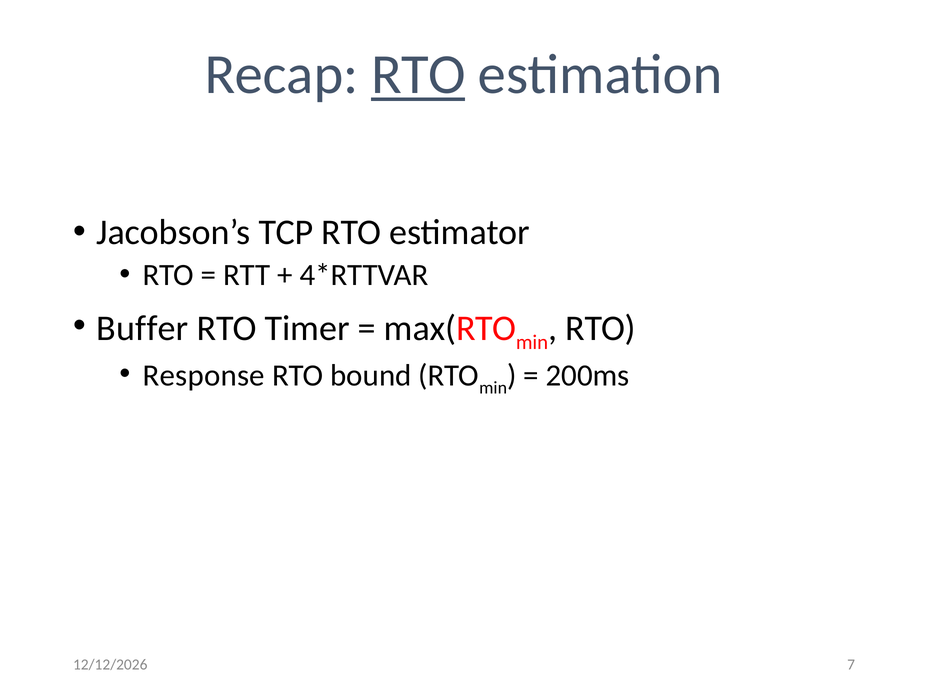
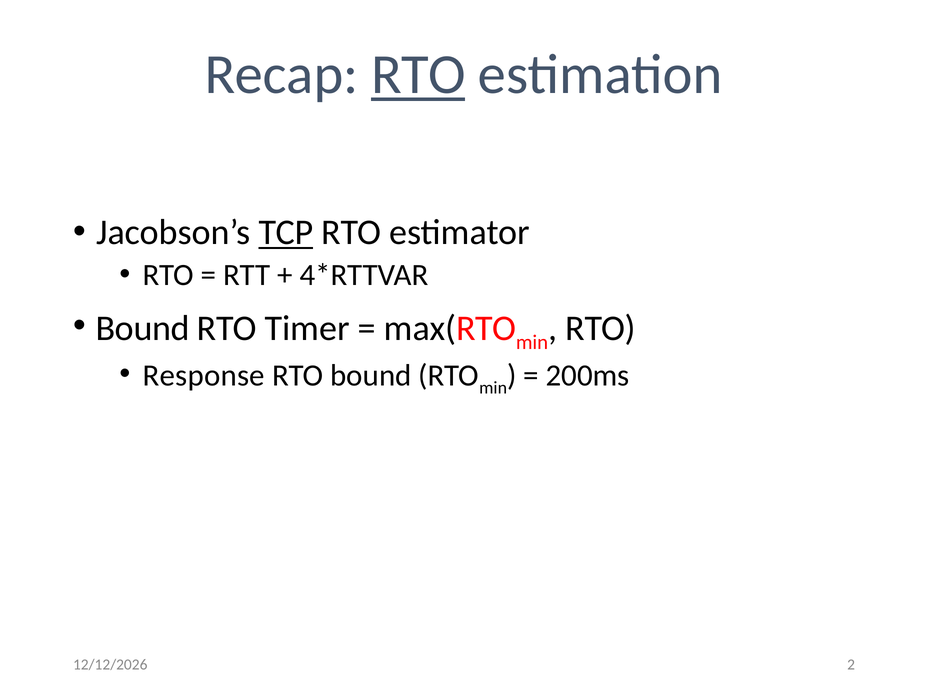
TCP underline: none -> present (286, 232)
Buffer: Buffer -> Bound (143, 328)
7: 7 -> 2 (851, 665)
